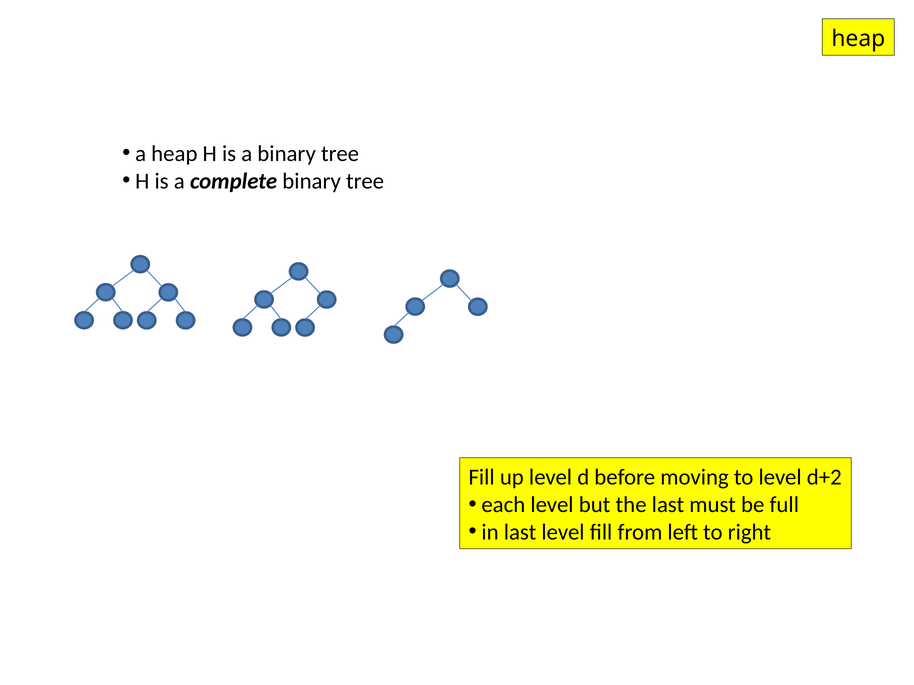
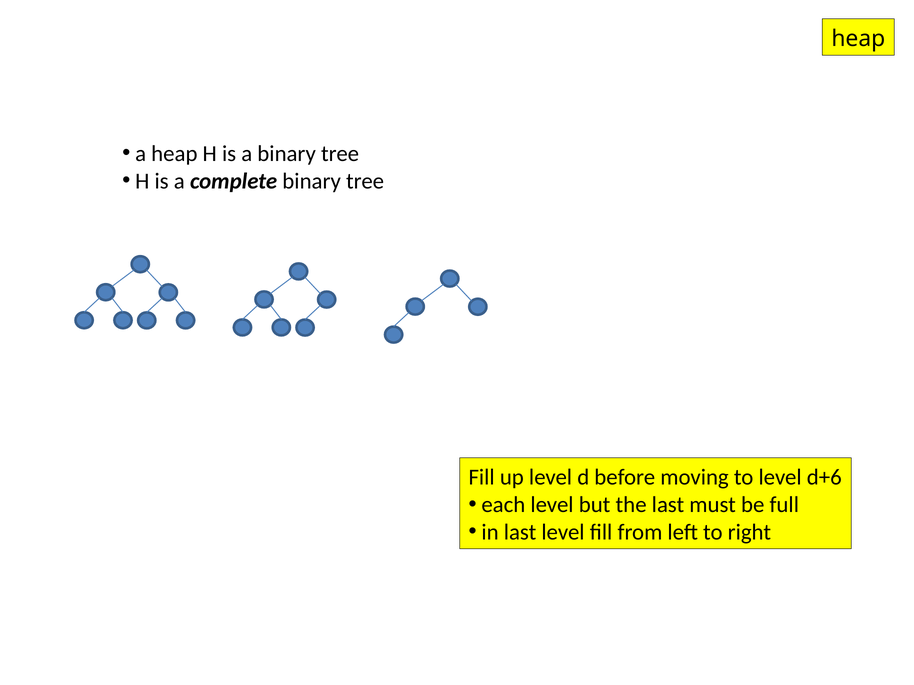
d+2: d+2 -> d+6 (824, 478)
